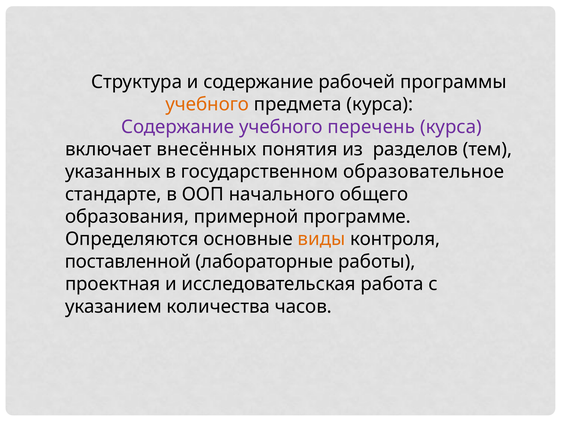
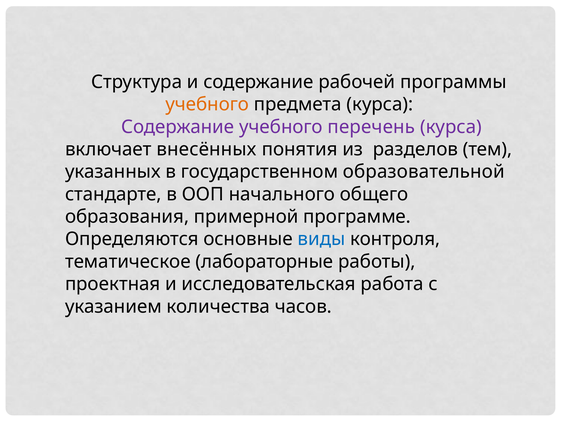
образовательное: образовательное -> образовательной (424, 172)
виды colour: orange -> blue (322, 239)
поставленной: поставленной -> тематическое (128, 261)
